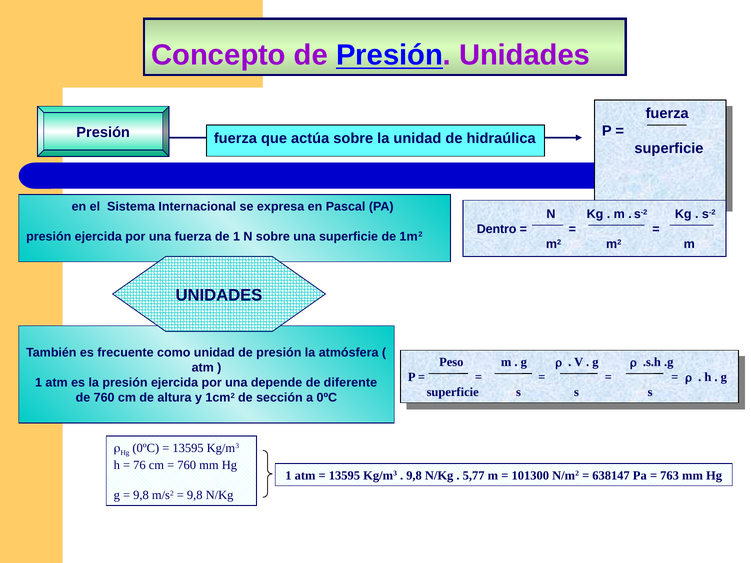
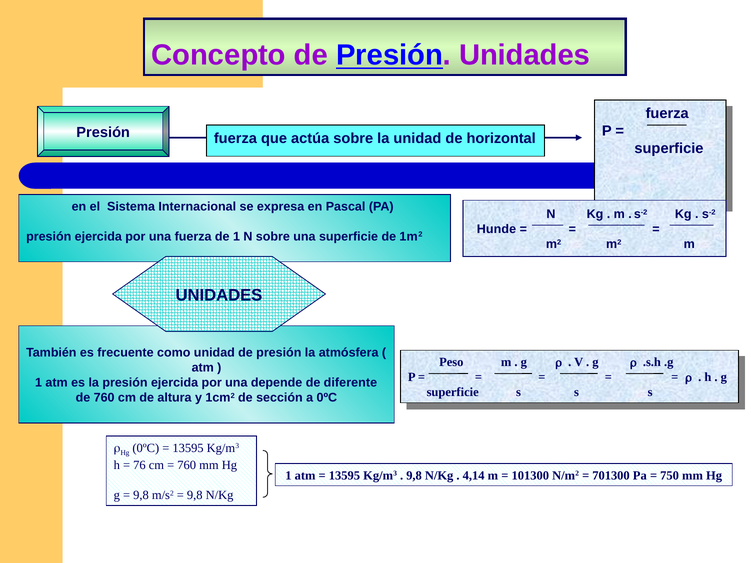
hidraúlica: hidraúlica -> horizontal (501, 139)
Dentro: Dentro -> Hunde (496, 229)
5,77: 5,77 -> 4,14 (474, 476)
638147: 638147 -> 701300 (611, 476)
763: 763 -> 750 (670, 476)
